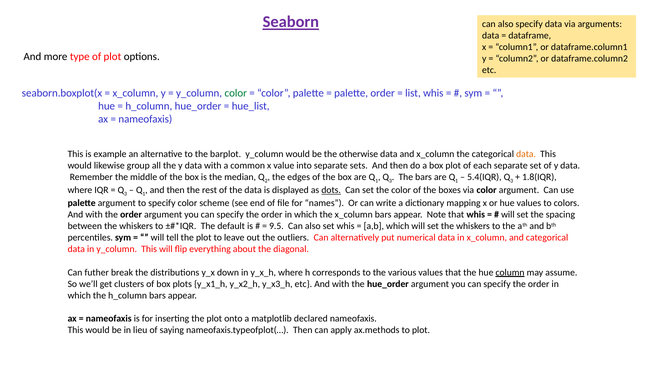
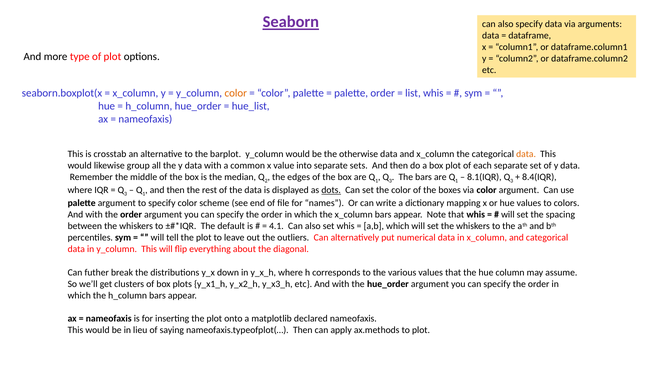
color colour: green -> orange (236, 93)
example: example -> crosstab (110, 154)
5.4(IQR: 5.4(IQR -> 8.1(IQR (484, 177)
1.8(IQR: 1.8(IQR -> 8.4(IQR (539, 177)
9.5: 9.5 -> 4.1 (276, 226)
column underline: present -> none (510, 272)
